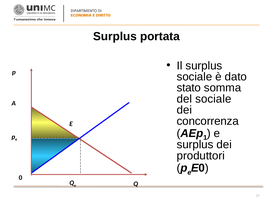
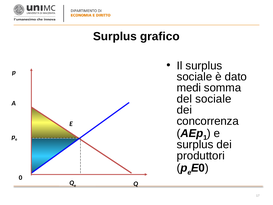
portata: portata -> grafico (160, 36)
stato: stato -> medi (189, 88)
